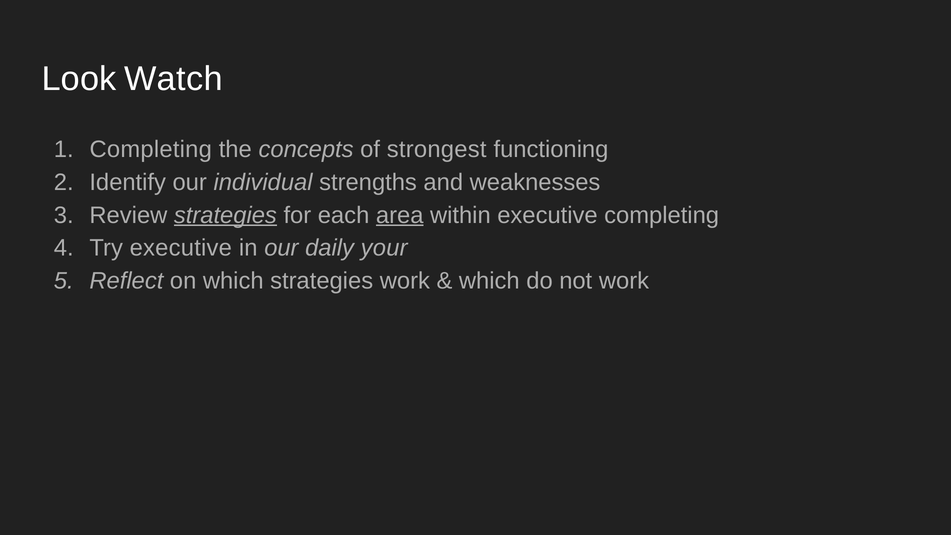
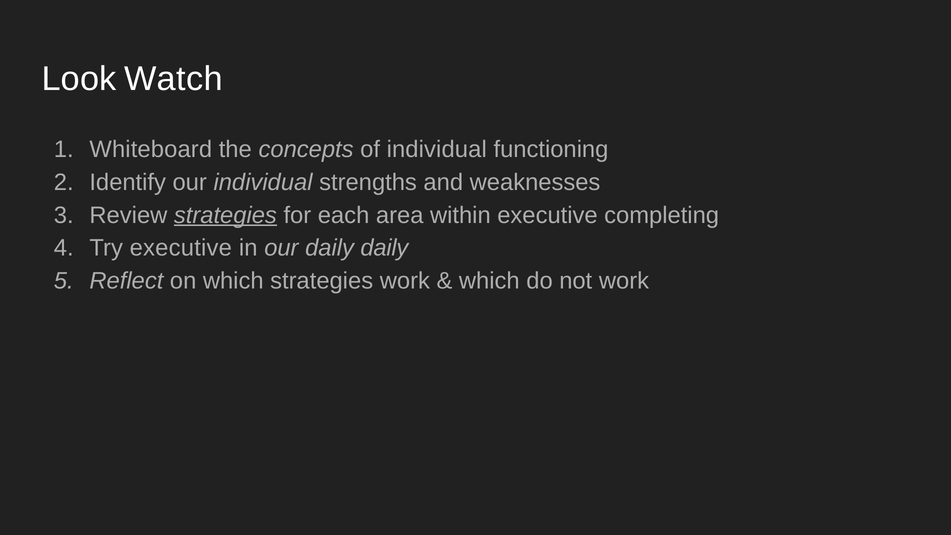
Completing: Completing -> Whiteboard (151, 150)
of strongest: strongest -> individual (437, 150)
area underline: present -> none (400, 215)
daily your: your -> daily (384, 248)
